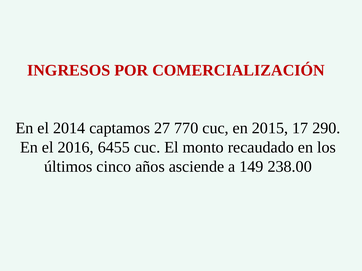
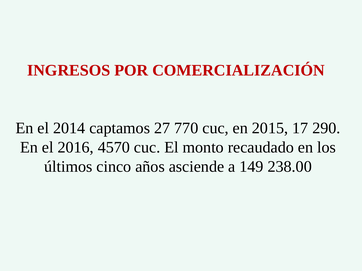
6455: 6455 -> 4570 (114, 148)
